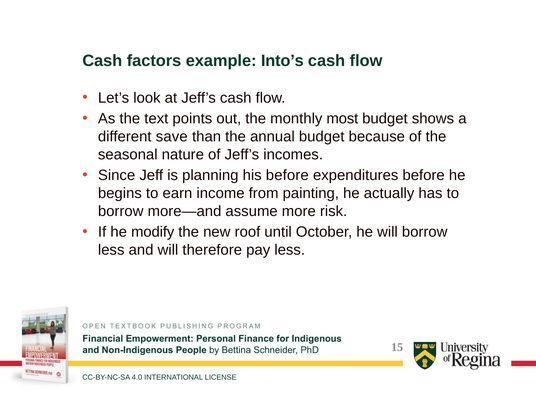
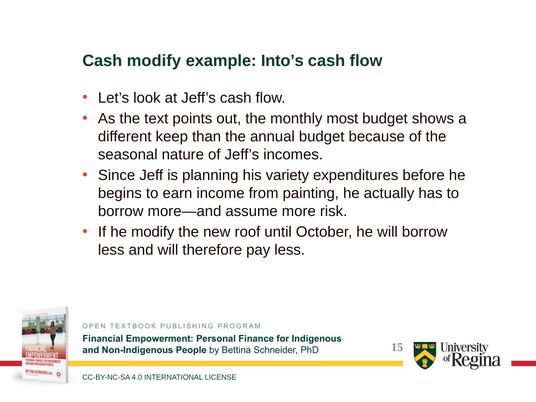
Cash factors: factors -> modify (154, 61)
save: save -> keep (172, 137)
his before: before -> variety (287, 175)
